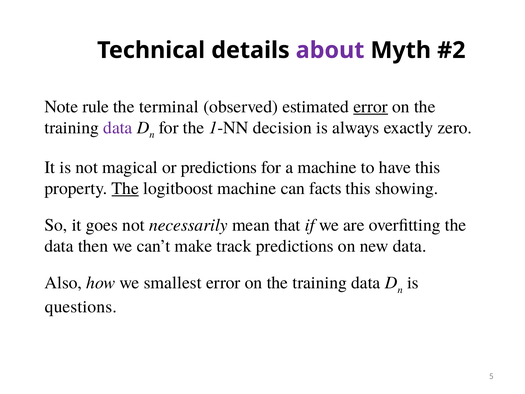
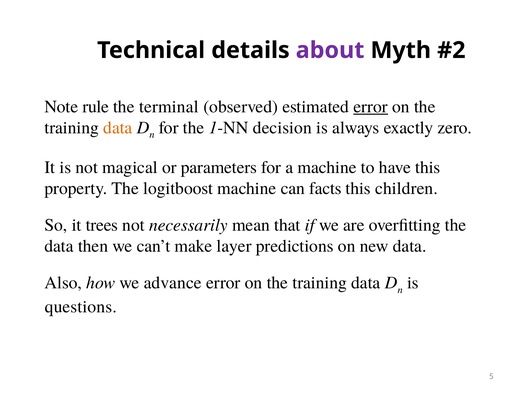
data colour: purple -> orange (118, 128)
or predictions: predictions -> parameters (219, 167)
The underline: present -> none (125, 188)
showing: showing -> children (407, 188)
goes: goes -> trees (102, 225)
track: track -> layer (234, 246)
smallest: smallest -> advance (173, 283)
